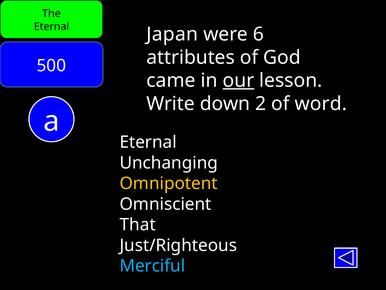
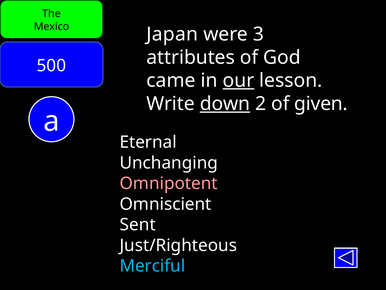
Eternal: Eternal -> Mexico (51, 26)
6: 6 -> 3 (258, 34)
down underline: none -> present (225, 104)
word: word -> given (321, 104)
Omnipotent colour: yellow -> pink (169, 183)
That: That -> Sent (138, 224)
